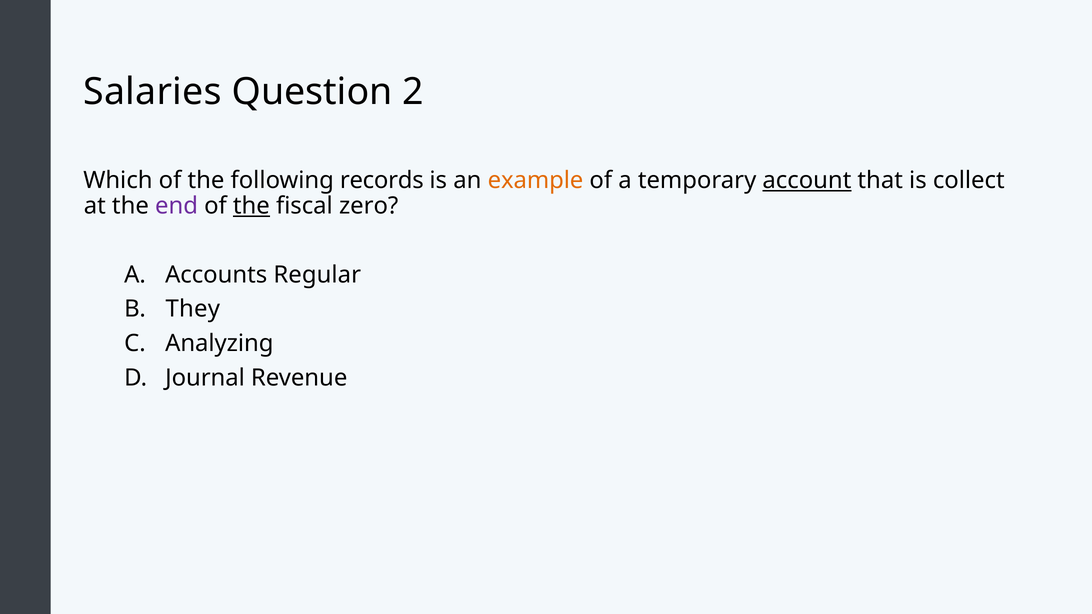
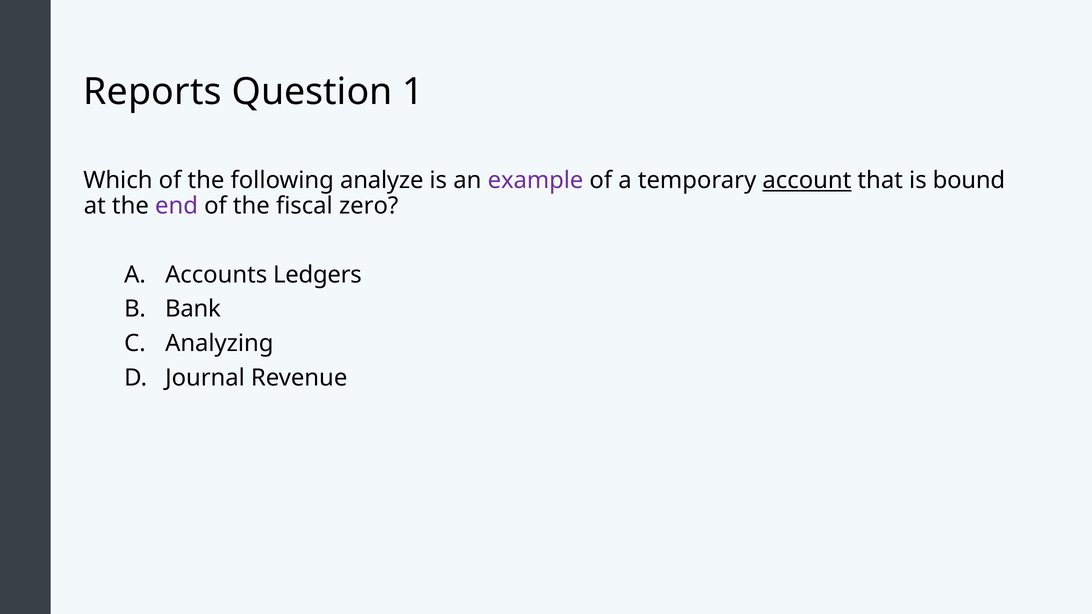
Salaries: Salaries -> Reports (153, 92)
2: 2 -> 1 (413, 92)
records: records -> analyze (382, 180)
example colour: orange -> purple (536, 180)
collect: collect -> bound (969, 180)
the underline: present -> none (251, 206)
Regular: Regular -> Ledgers (317, 275)
They: They -> Bank (193, 309)
